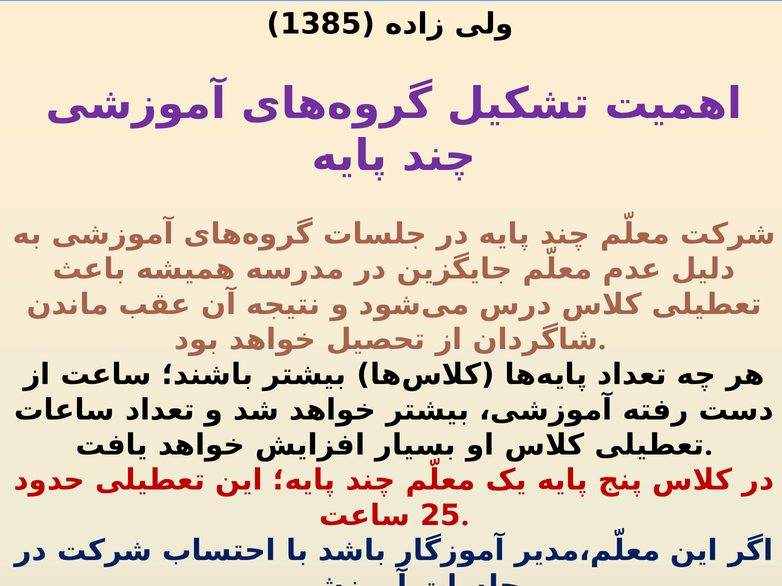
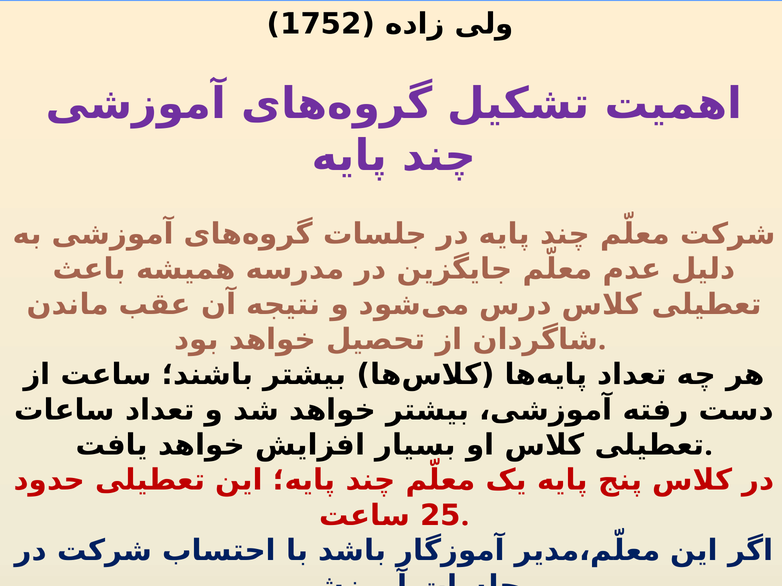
1385: 1385 -> 1752 (321, 24)
